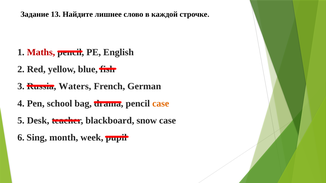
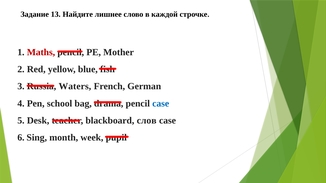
English: English -> Mother (119, 52)
case colour: orange -> blue (161, 104)
snow: snow -> слов (147, 121)
